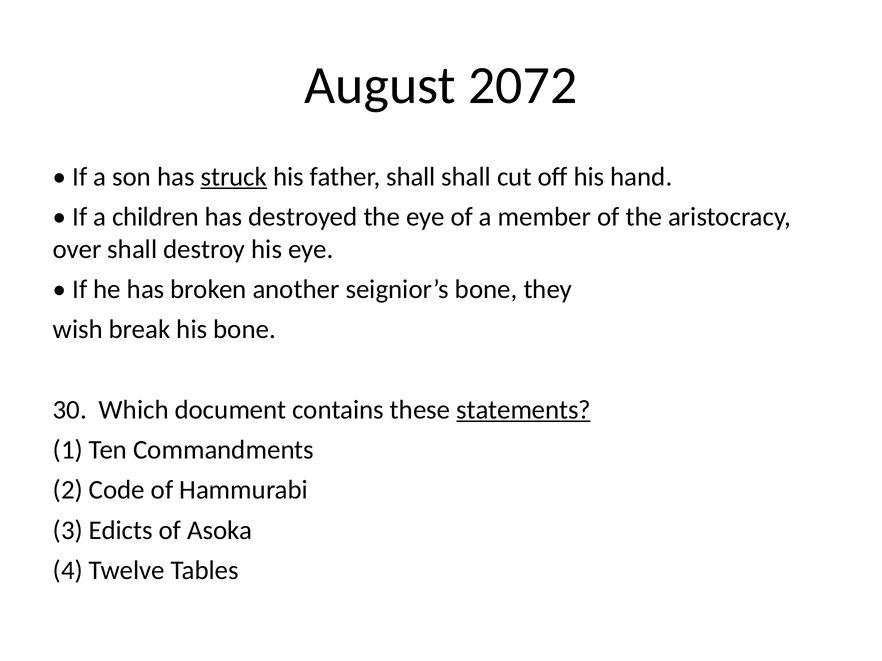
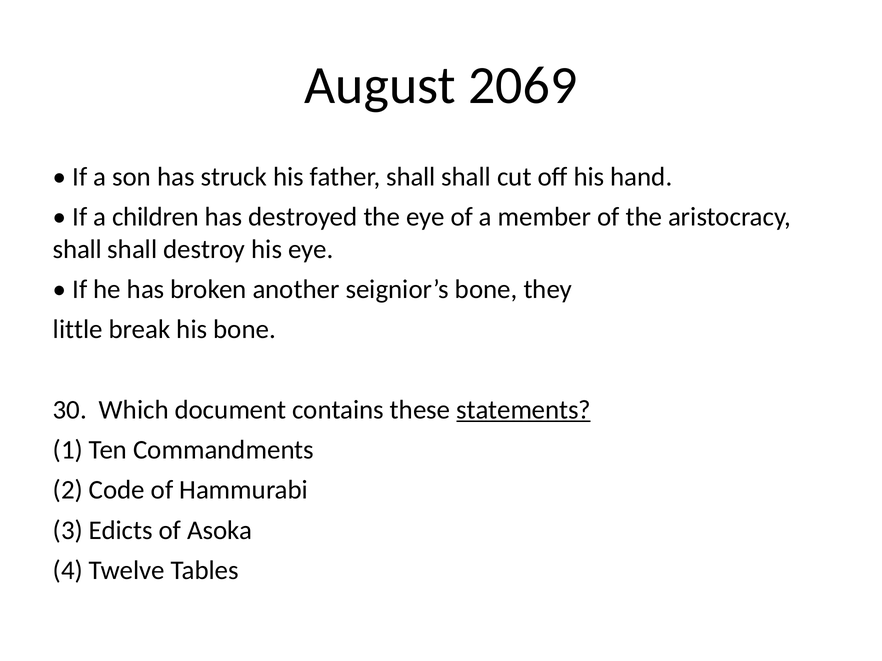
2072: 2072 -> 2069 (523, 85)
struck underline: present -> none (234, 177)
over: over -> shall (77, 249)
wish: wish -> little (78, 330)
